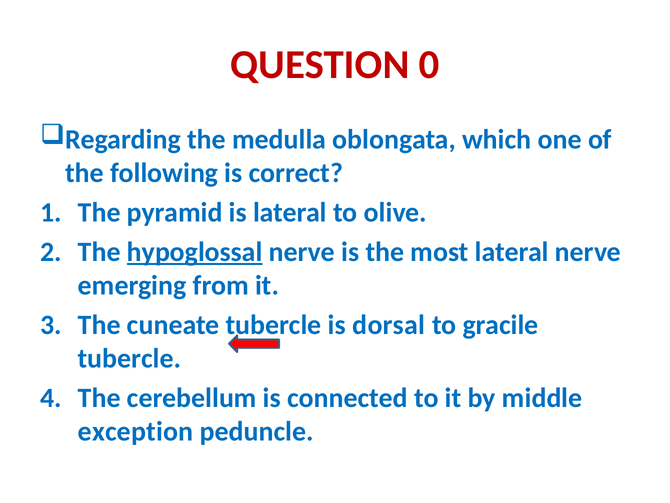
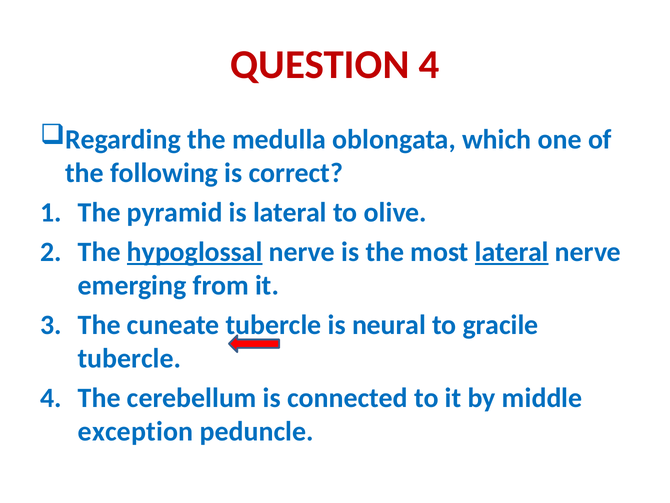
QUESTION 0: 0 -> 4 (429, 65)
lateral underline: none -> present (512, 252)
dorsal: dorsal -> neural (389, 325)
